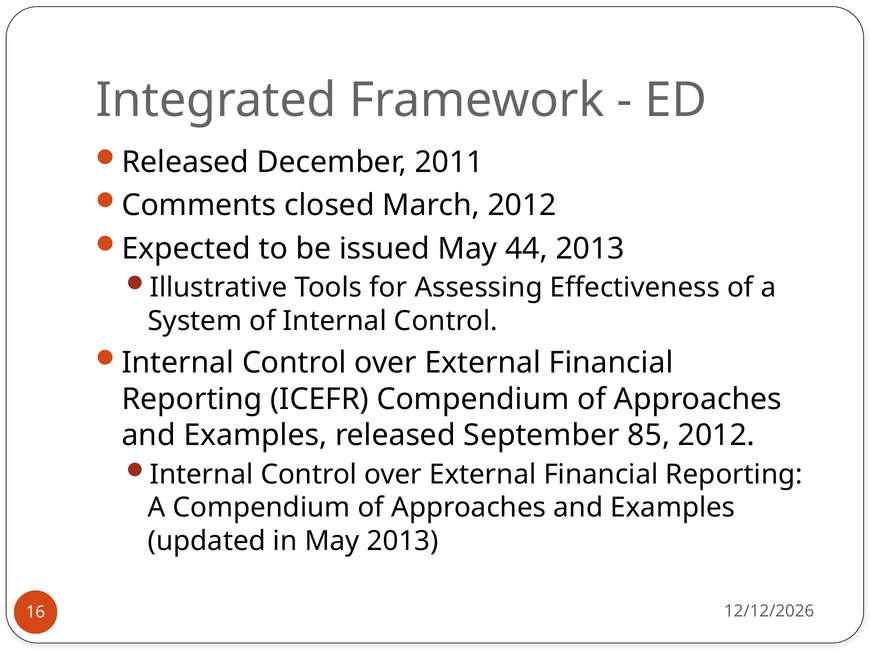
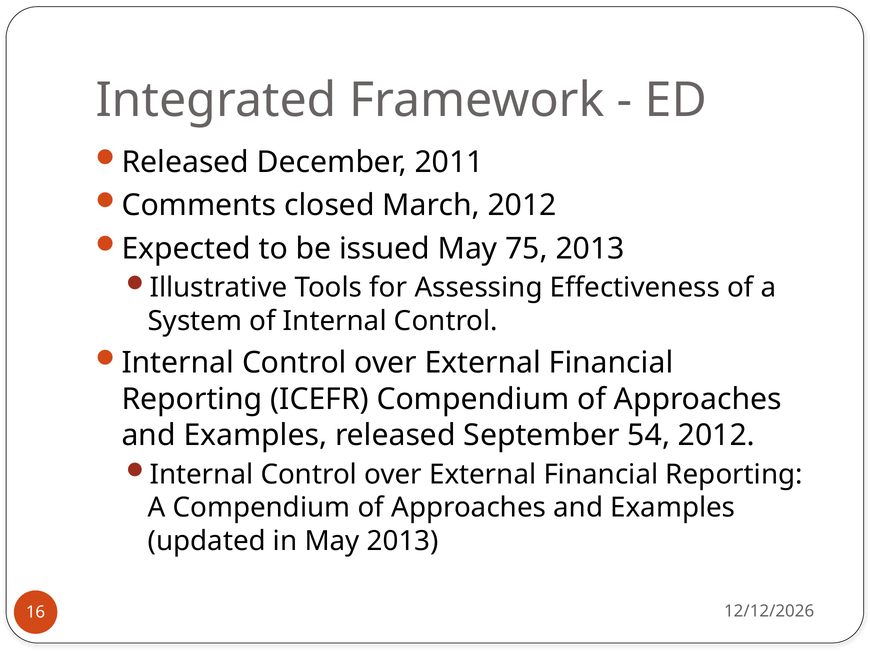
44: 44 -> 75 (526, 249)
85: 85 -> 54 (649, 436)
